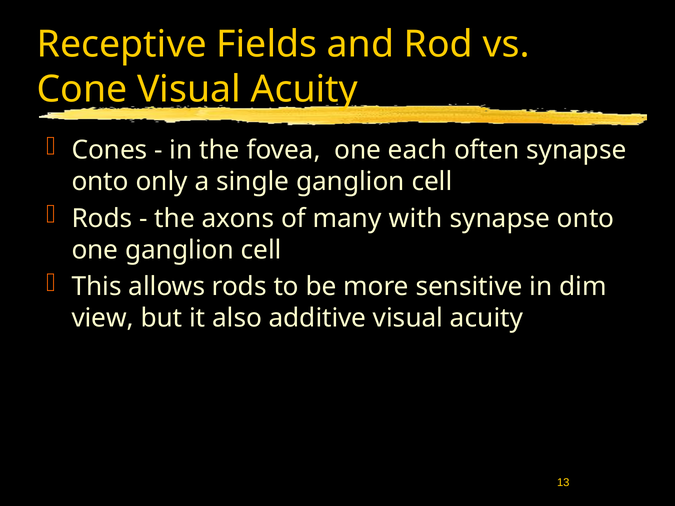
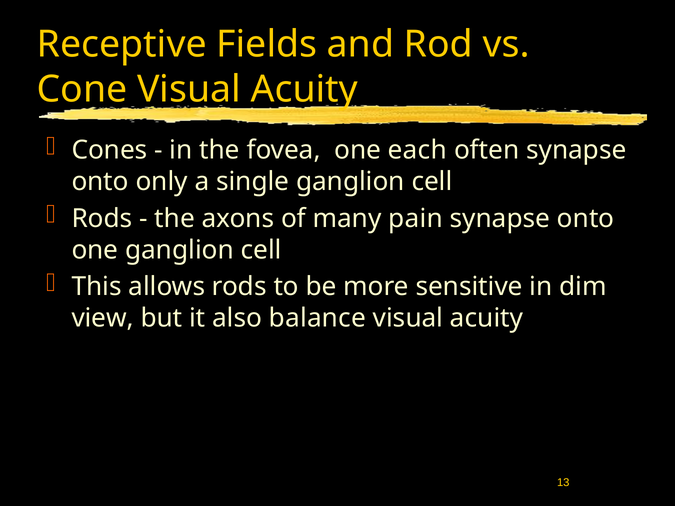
with: with -> pain (416, 219)
additive: additive -> balance (317, 318)
